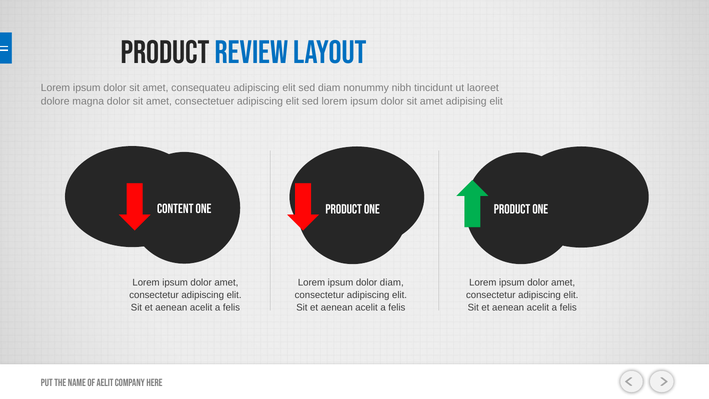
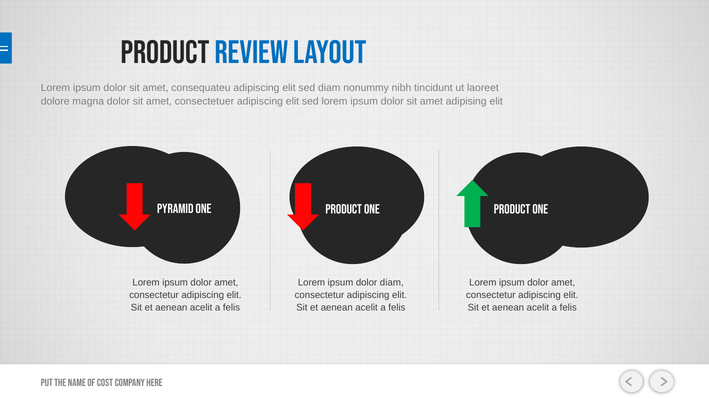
CONTENT: CONTENT -> PYRAMID (175, 209)
AELIT: AELIT -> COST (105, 383)
